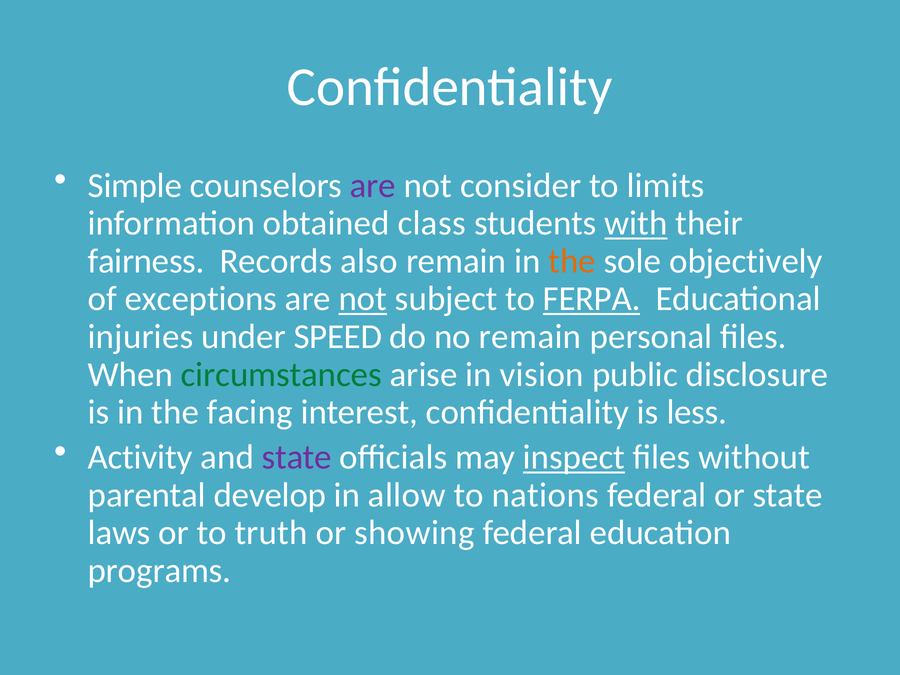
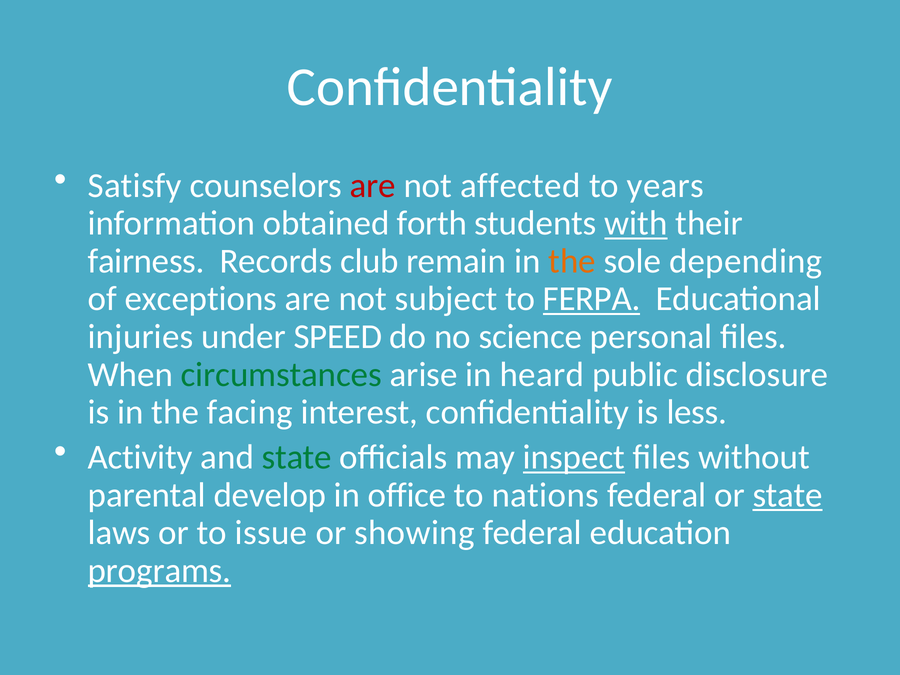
Simple: Simple -> Satisfy (135, 185)
are colour: purple -> red (373, 185)
consider: consider -> affected (520, 185)
limits: limits -> years (666, 185)
class: class -> forth (432, 223)
also: also -> club (369, 261)
objectively: objectively -> depending (746, 261)
not underline: present -> none (363, 299)
no remain: remain -> science (530, 337)
vision: vision -> heard (542, 374)
state colour: purple -> green (297, 457)
allow: allow -> office (407, 495)
state underline: none -> present (788, 495)
truth: truth -> issue (271, 533)
programs underline: none -> present (160, 571)
